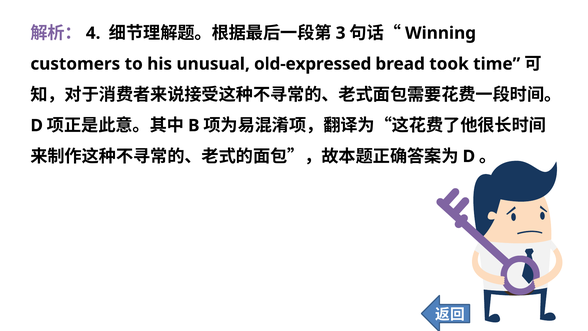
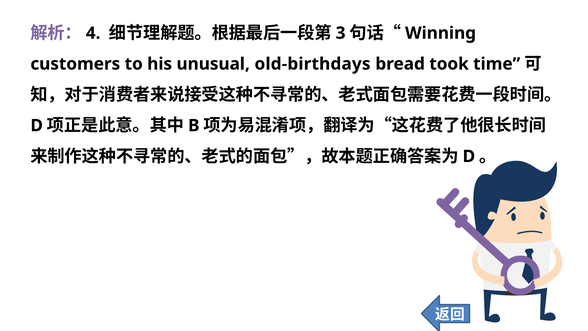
old-expressed: old-expressed -> old-birthdays (313, 64)
